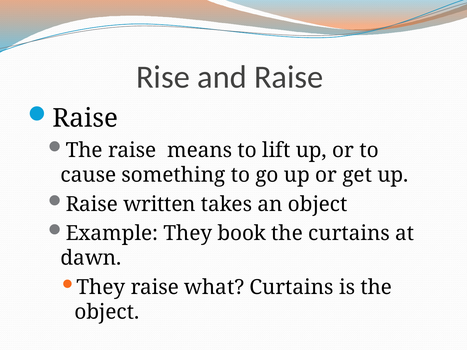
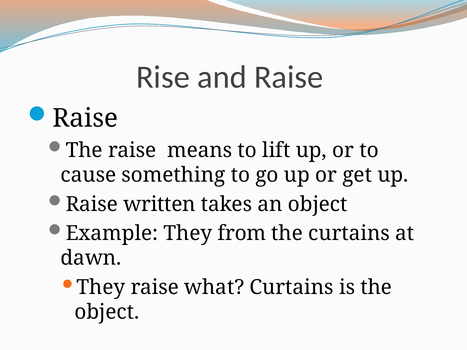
book: book -> from (242, 233)
